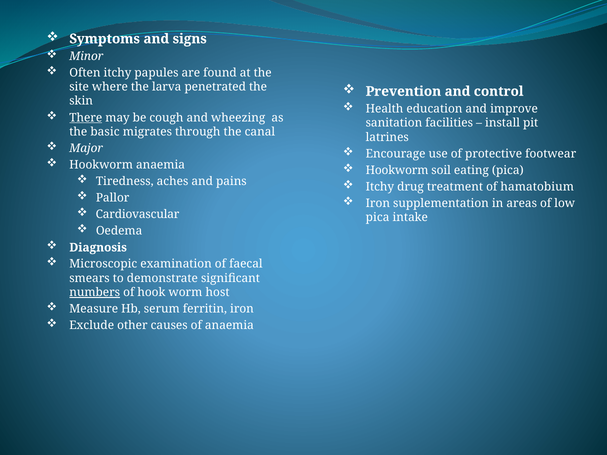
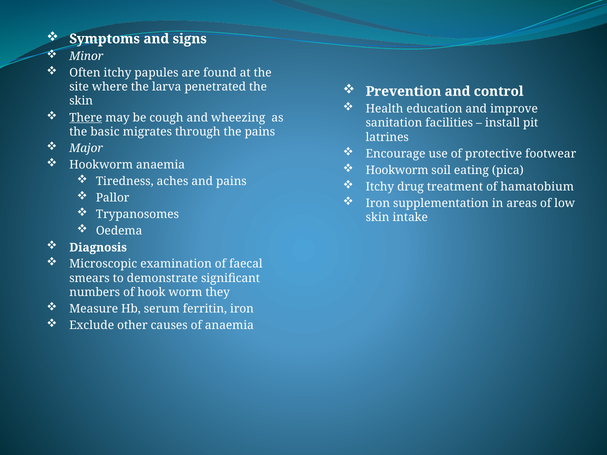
the canal: canal -> pains (260, 132)
Cardiovascular: Cardiovascular -> Trypanosomes (137, 215)
pica: pica -> skin (378, 218)
numbers underline: present -> none (95, 293)
host: host -> they (218, 293)
